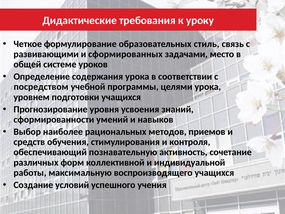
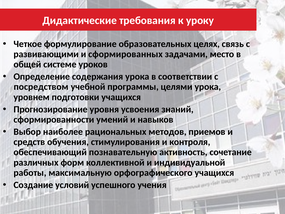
стиль: стиль -> целях (207, 44)
воспроизводящего: воспроизводящего -> орфографического (153, 173)
